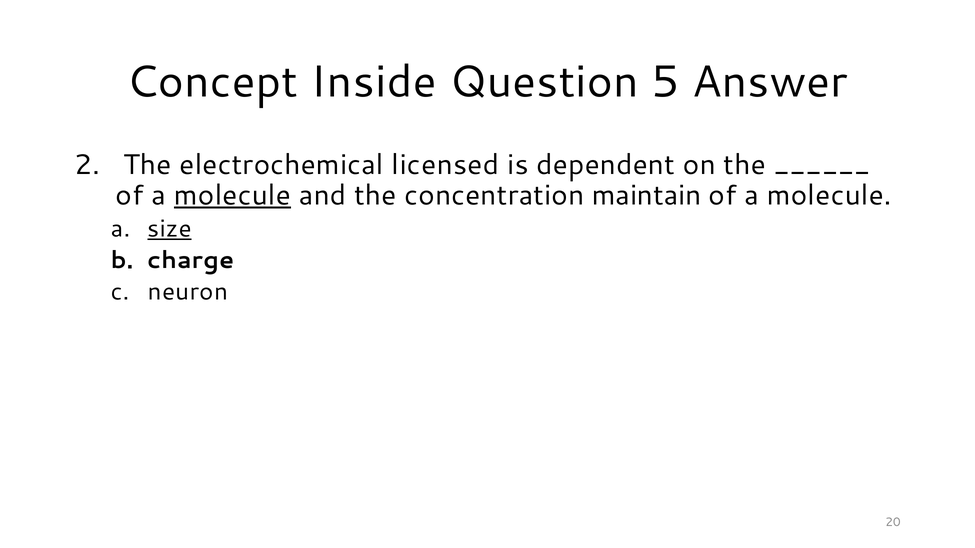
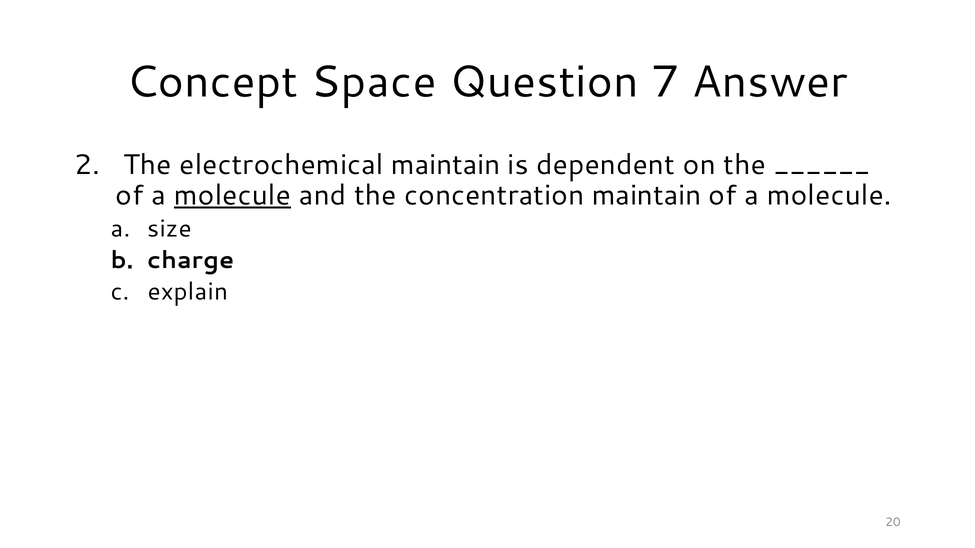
Inside: Inside -> Space (374, 82)
5: 5 -> 7 (665, 82)
electrochemical licensed: licensed -> maintain (446, 165)
size underline: present -> none (170, 229)
neuron: neuron -> explain (188, 292)
